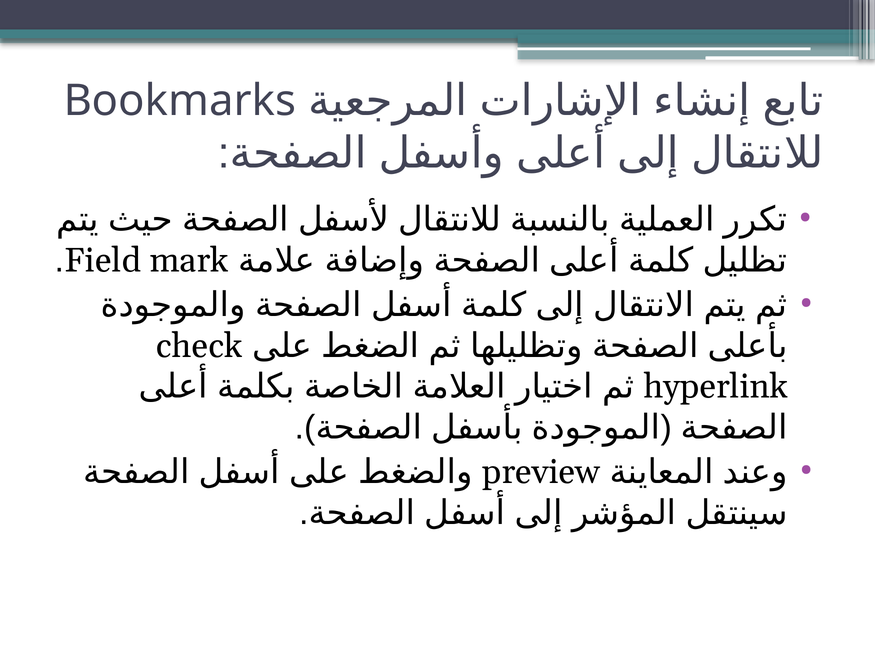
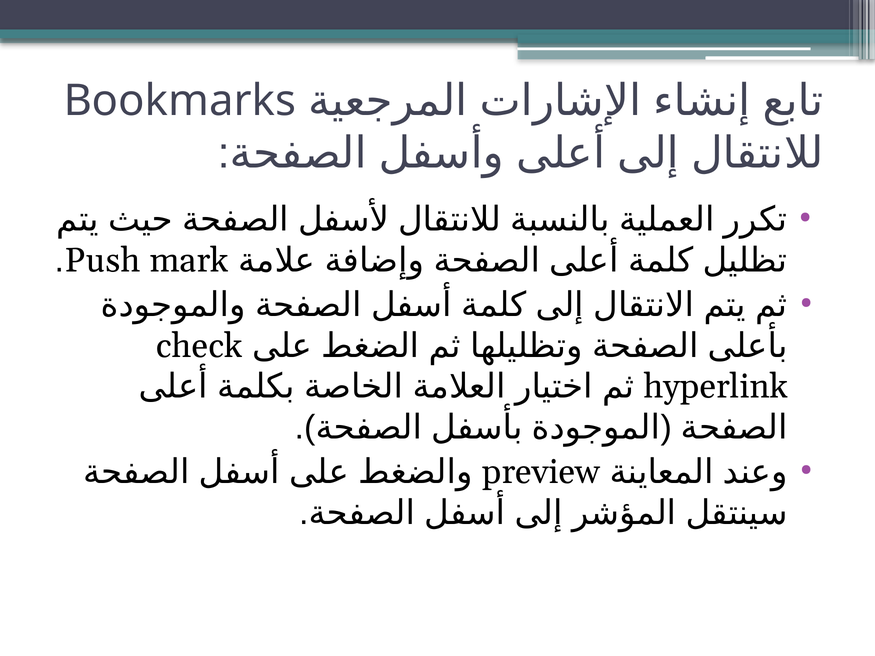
Field: Field -> Push (103, 261)
